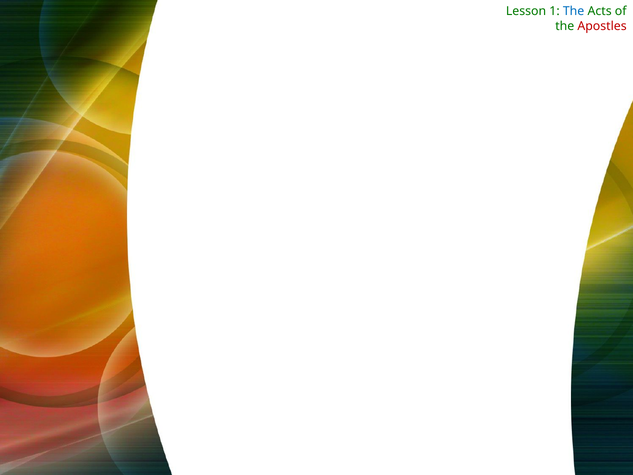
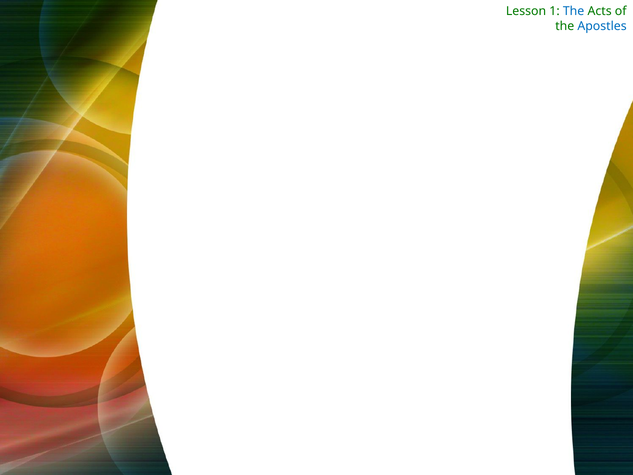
Apostles colour: red -> blue (602, 26)
